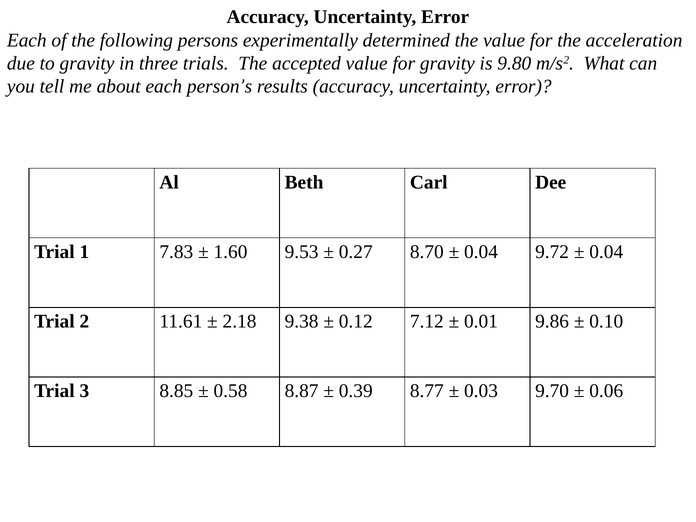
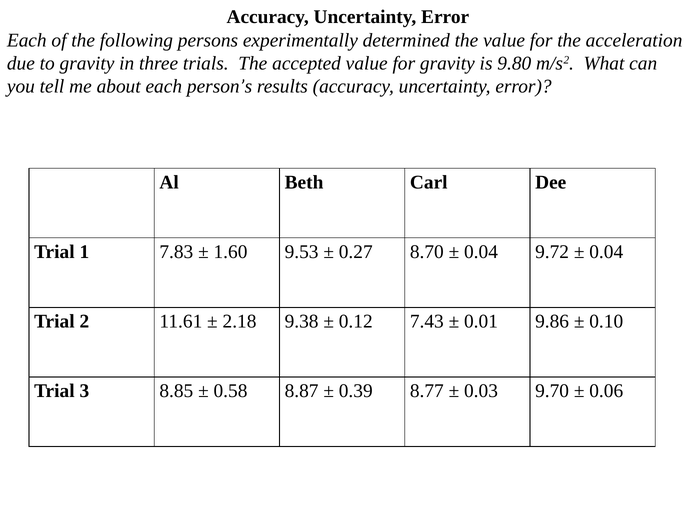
7.12: 7.12 -> 7.43 (427, 322)
